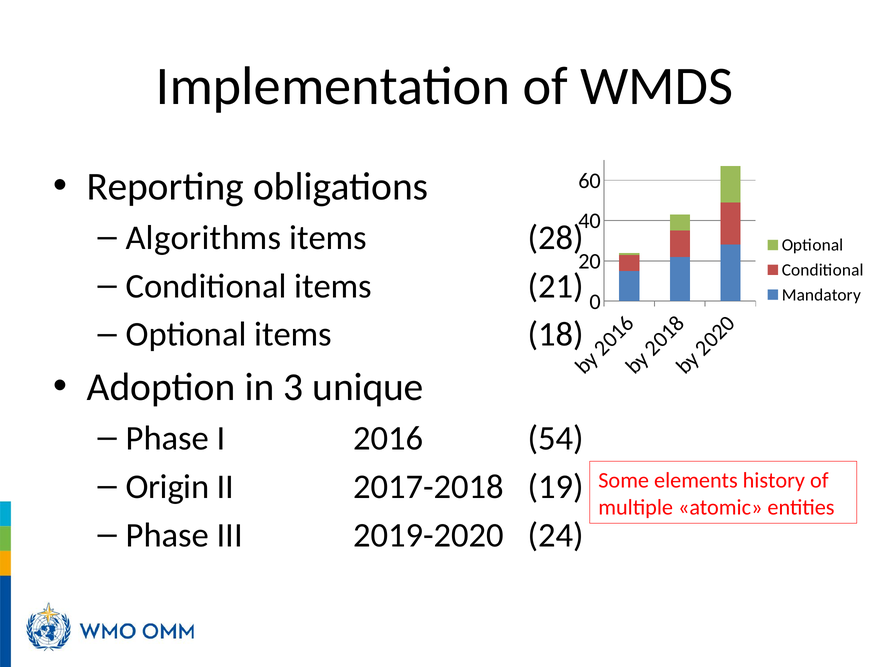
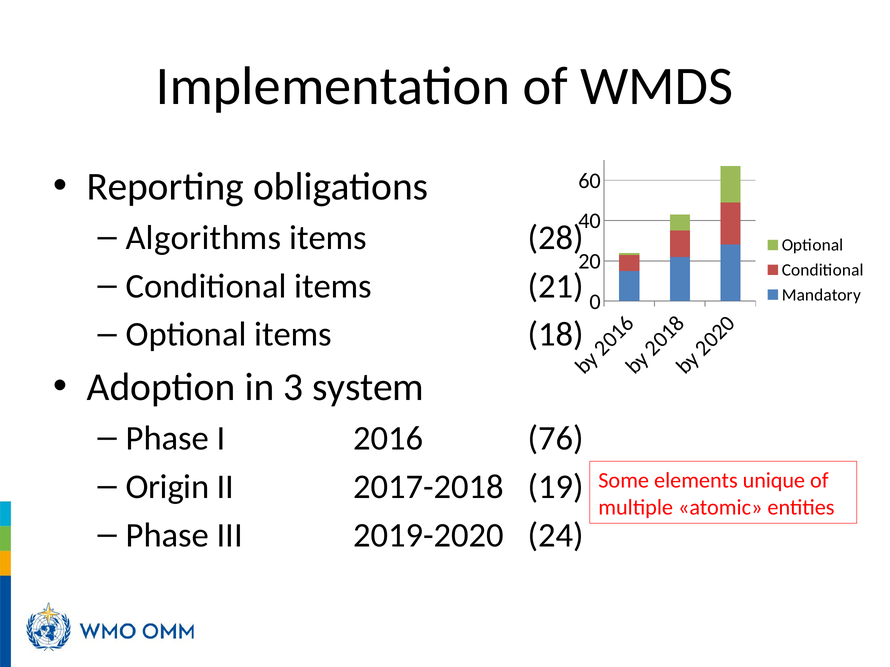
unique: unique -> system (368, 388)
54: 54 -> 76 (556, 439)
history: history -> unique (774, 481)
